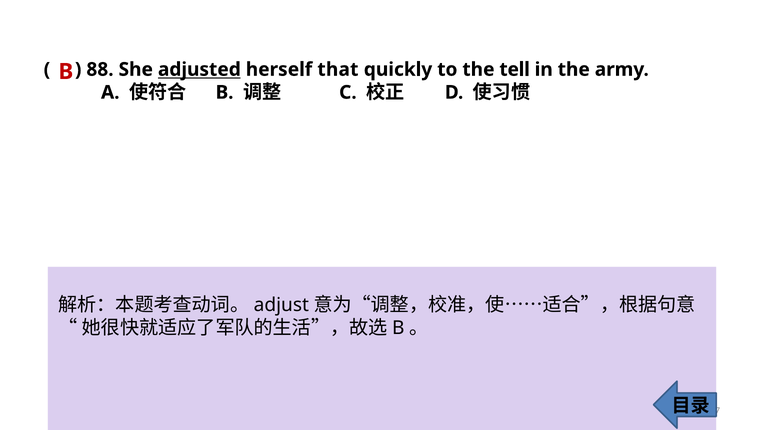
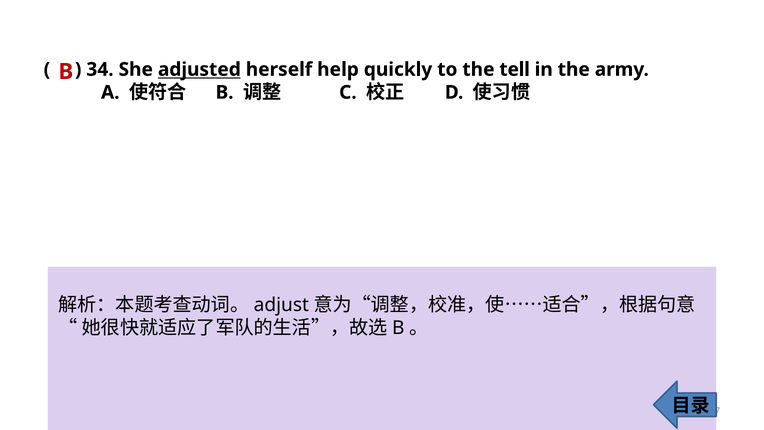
88: 88 -> 34 (100, 69)
that: that -> help (338, 69)
